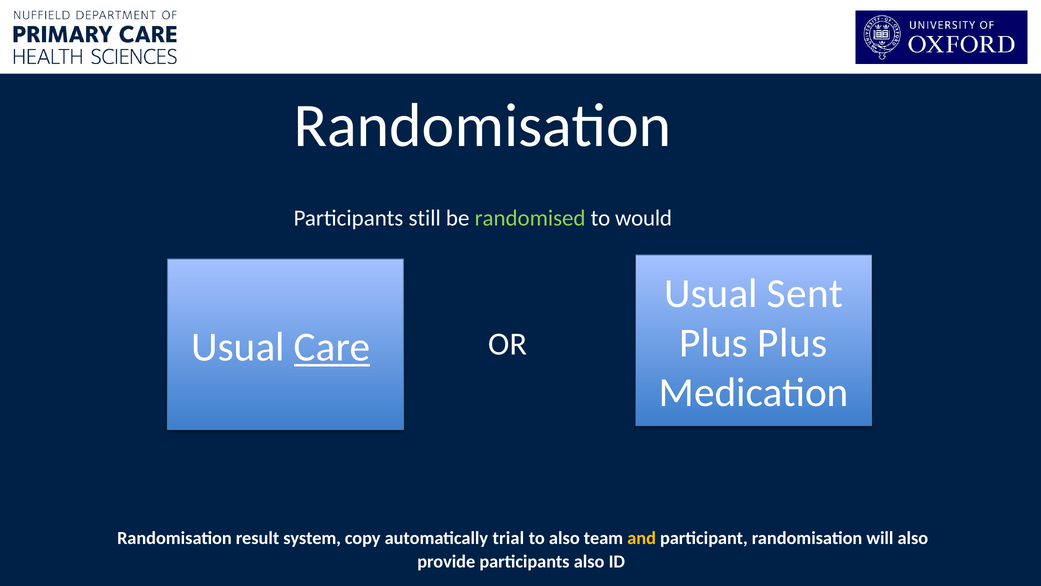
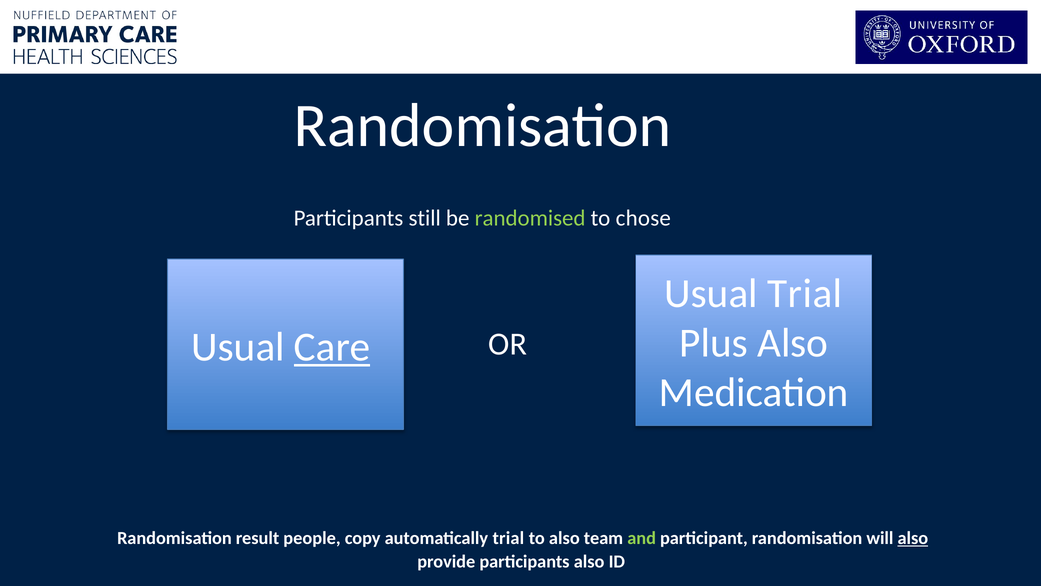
would: would -> chose (643, 218)
Usual Sent: Sent -> Trial (805, 293)
Plus Plus: Plus -> Also (793, 343)
system: system -> people (312, 538)
and colour: yellow -> light green (642, 538)
also underline: none -> present (913, 538)
